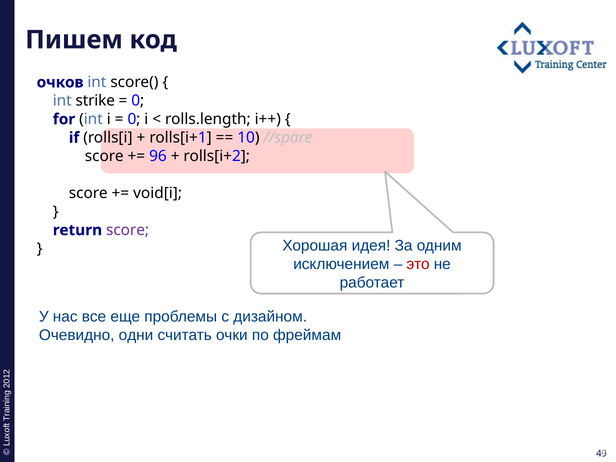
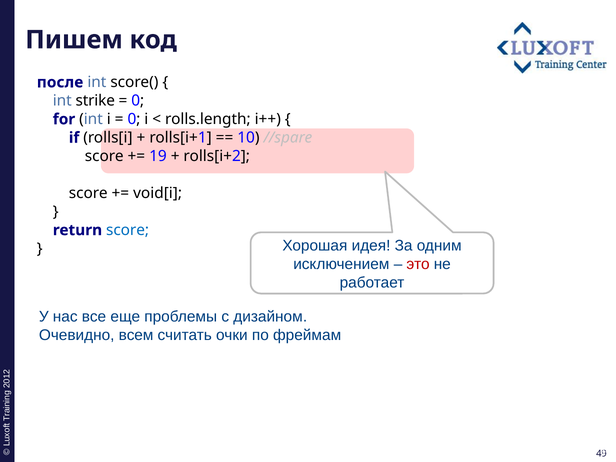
очков: очков -> после (60, 82)
96: 96 -> 19 (158, 156)
score colour: purple -> blue (128, 230)
одни: одни -> всем (136, 335)
